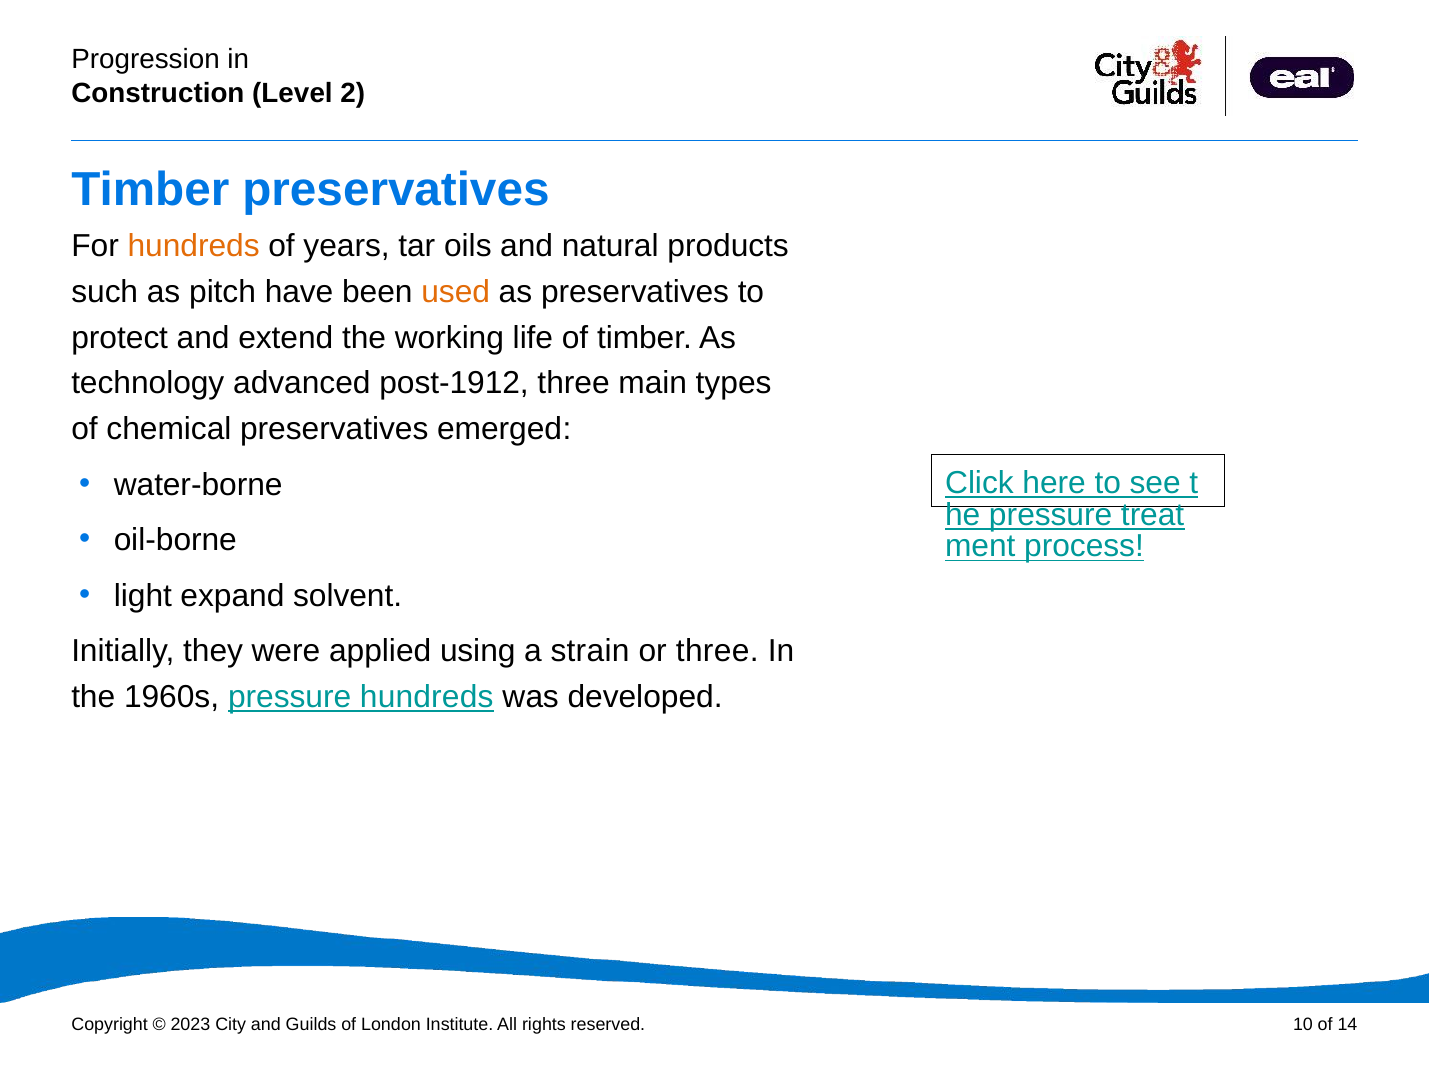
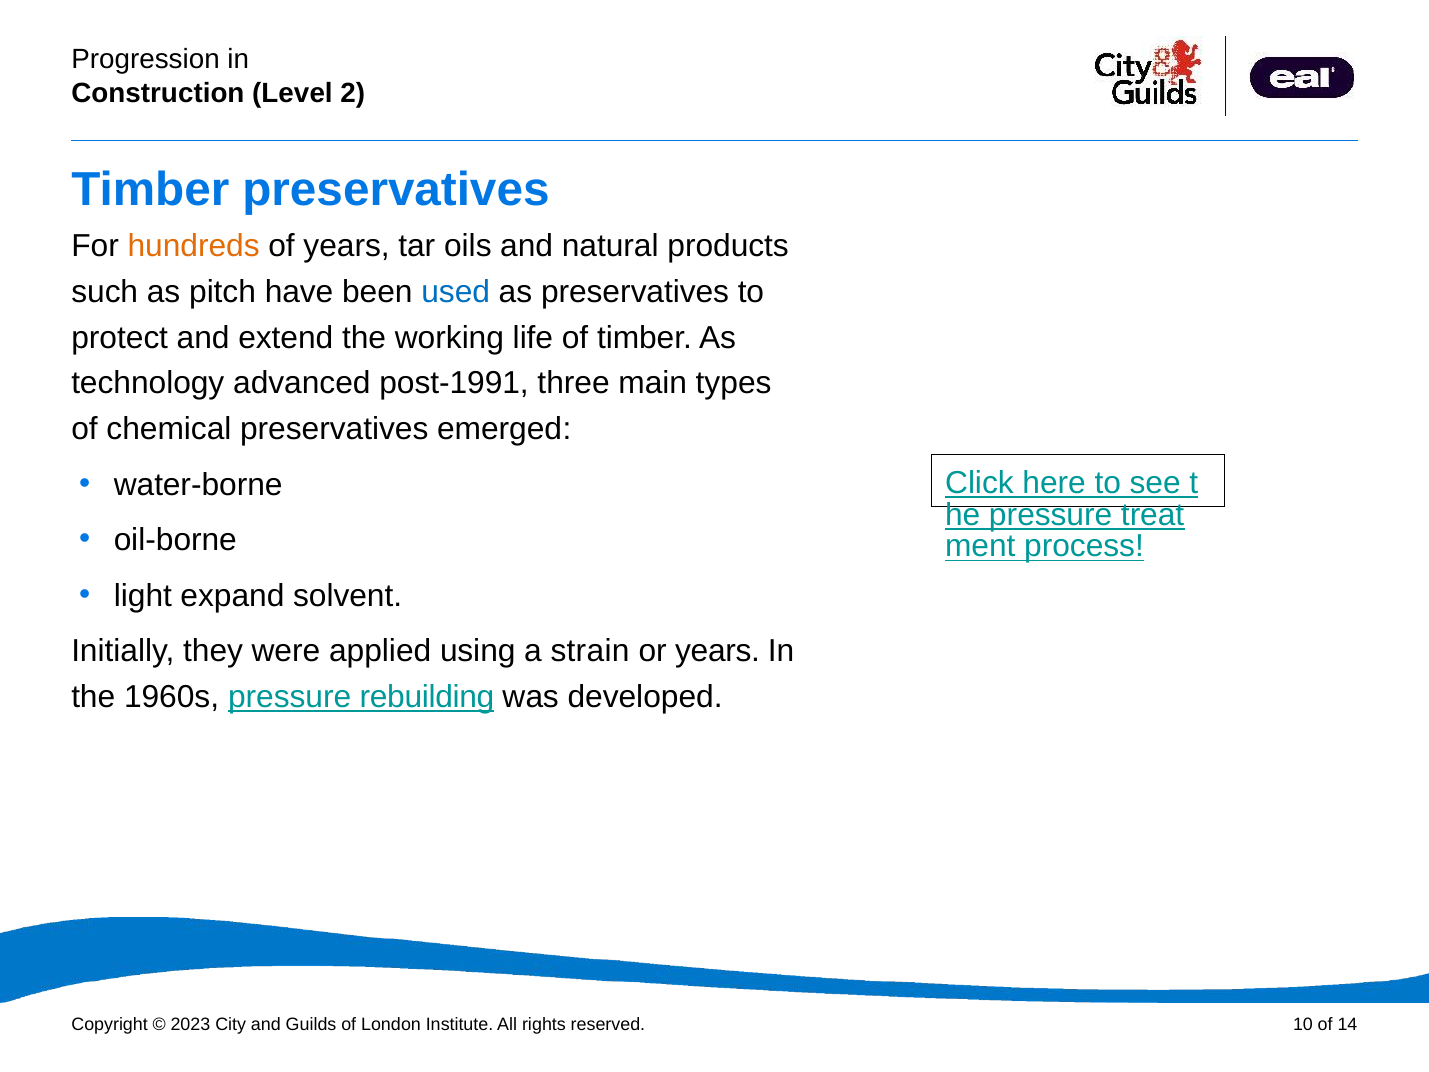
used colour: orange -> blue (456, 292)
post-1912: post-1912 -> post-1991 (454, 383)
or three: three -> years (718, 651)
pressure hundreds: hundreds -> rebuilding (427, 697)
